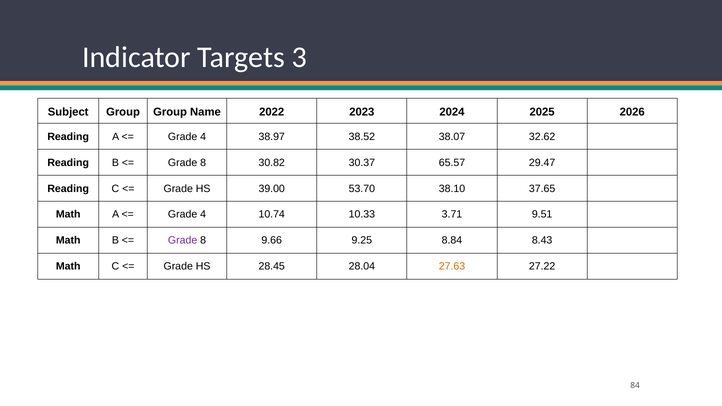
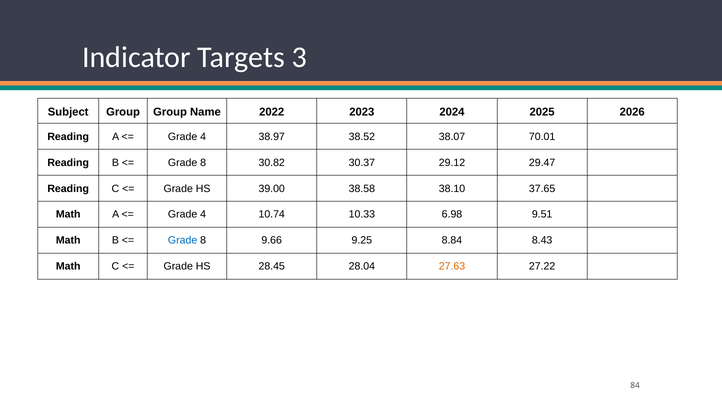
32.62: 32.62 -> 70.01 (542, 137)
65.57: 65.57 -> 29.12 (452, 163)
53.70: 53.70 -> 38.58 (362, 189)
3.71: 3.71 -> 6.98 (452, 215)
Grade colour: purple -> blue (183, 241)
